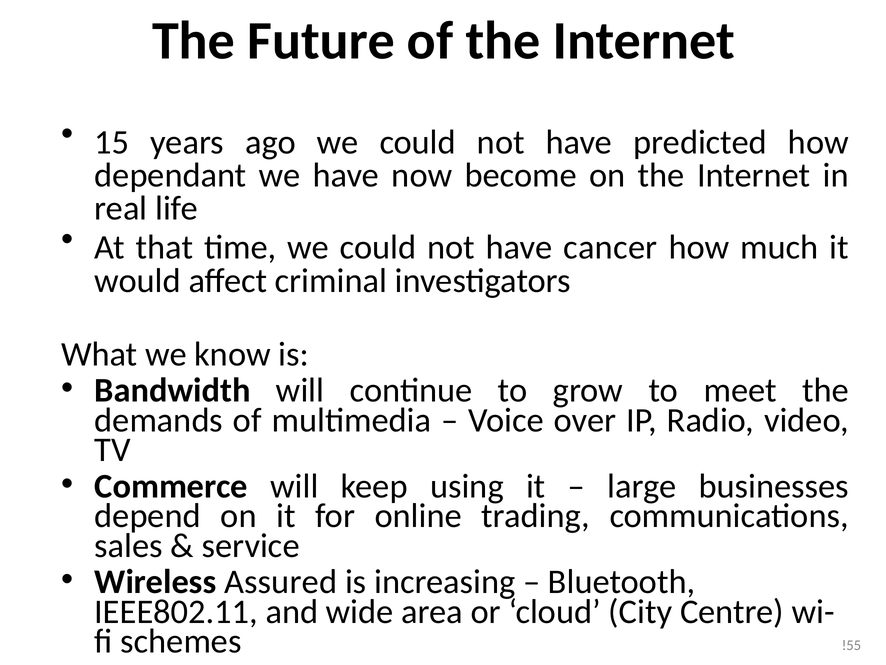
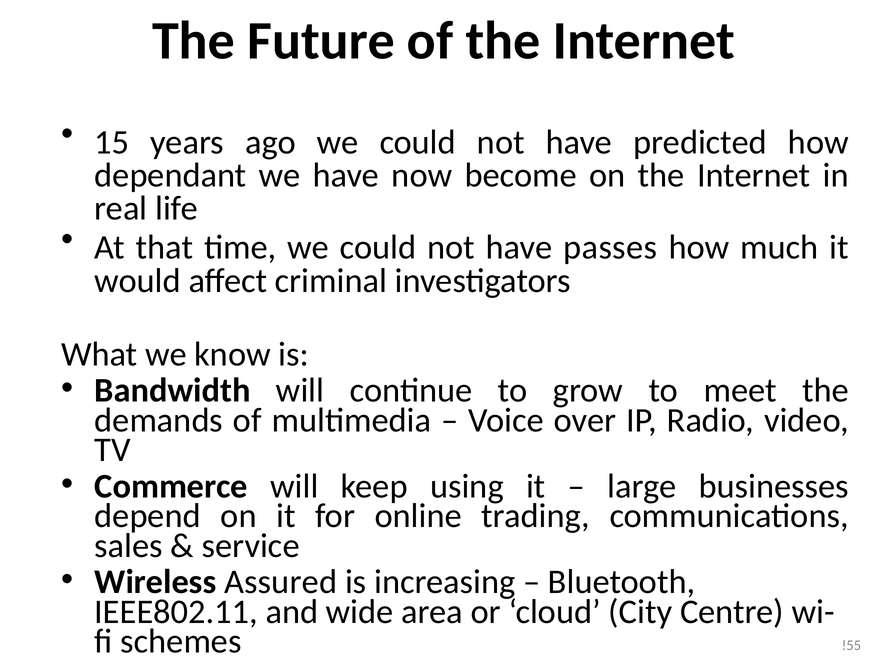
cancer: cancer -> passes (610, 247)
